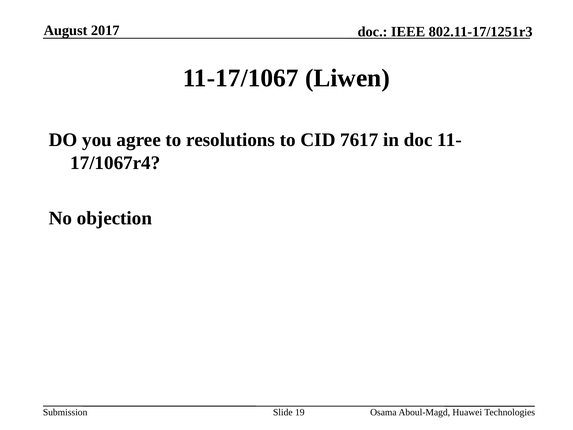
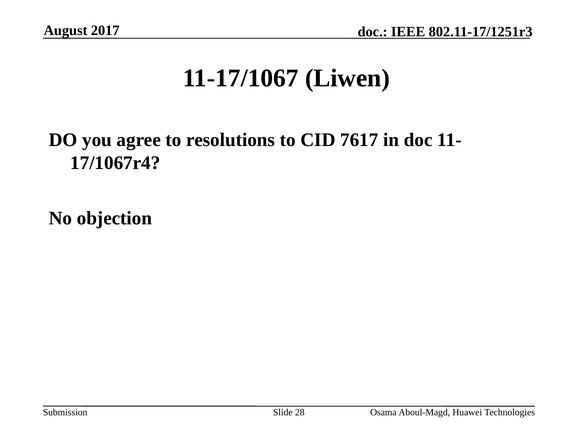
19: 19 -> 28 (300, 412)
